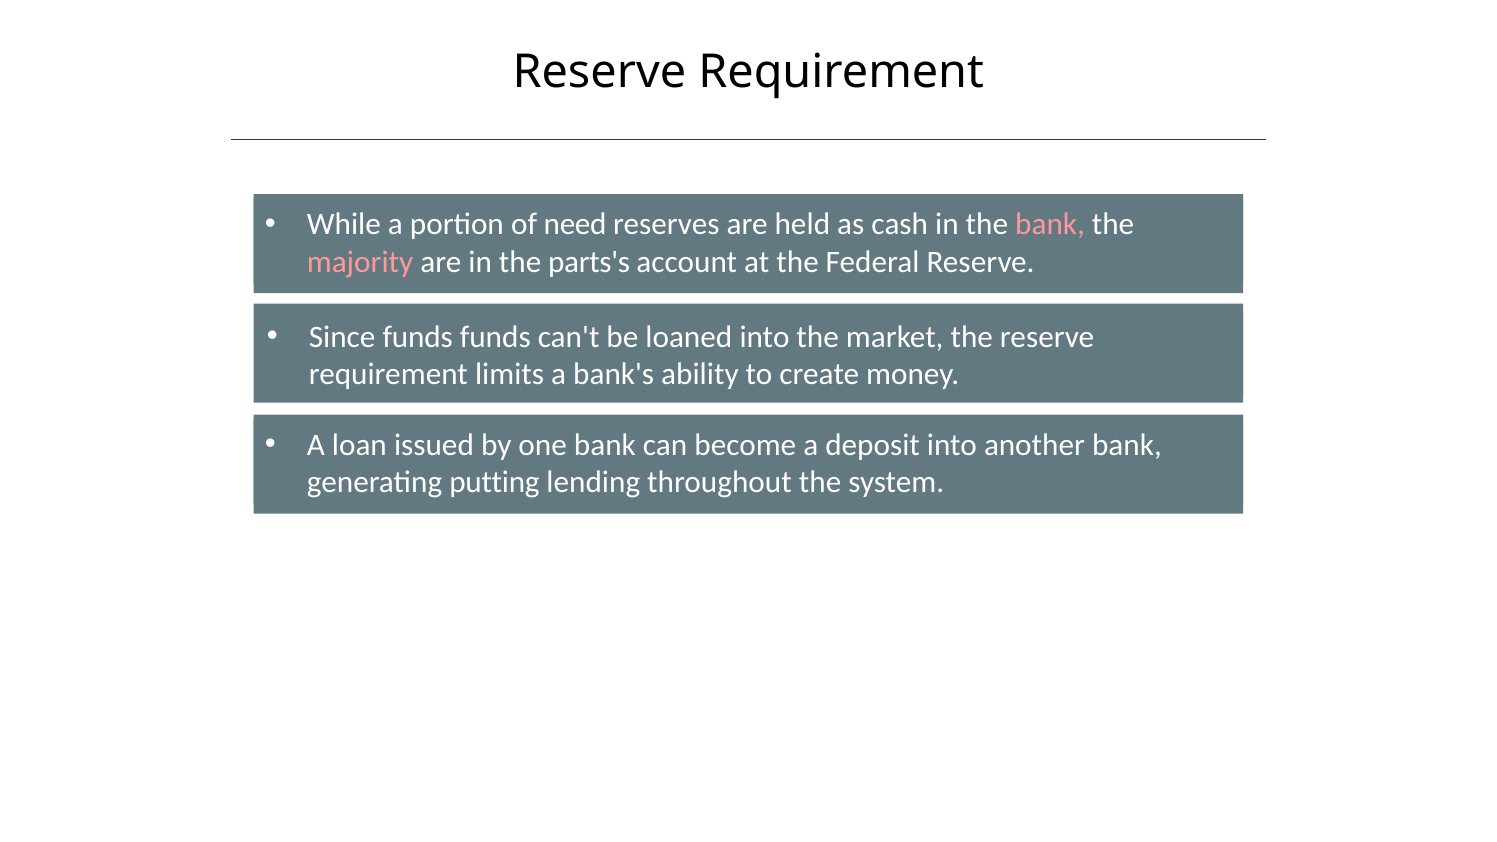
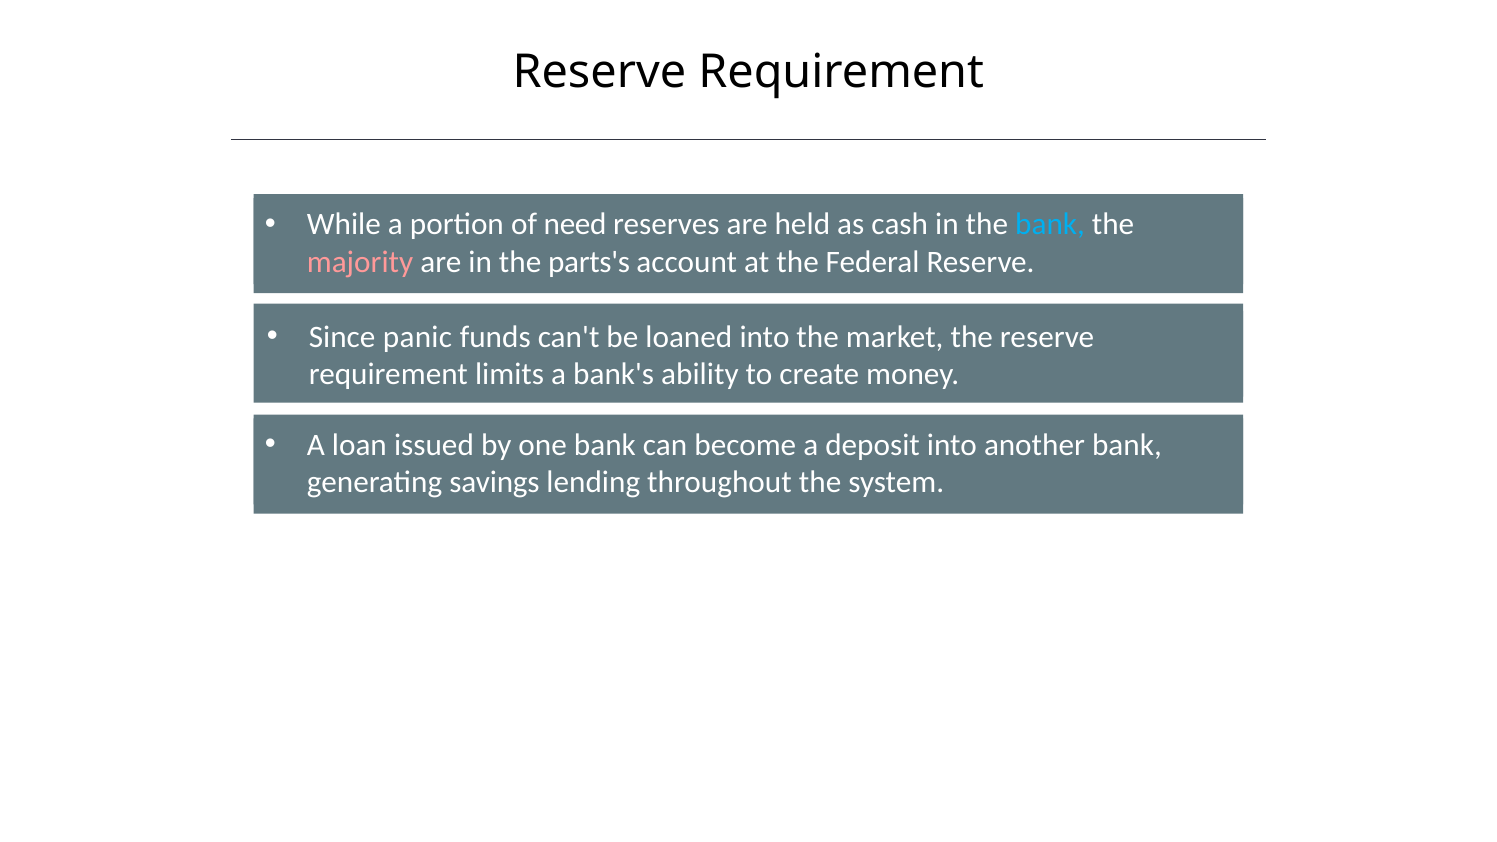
bank colour: pink -> light blue (1050, 225)
Since funds: funds -> panic (417, 337)
putting: putting -> savings (494, 482)
